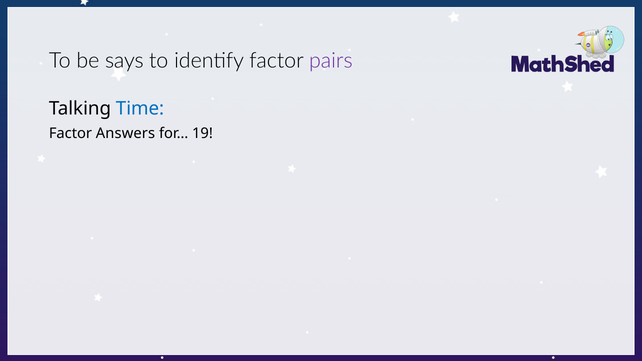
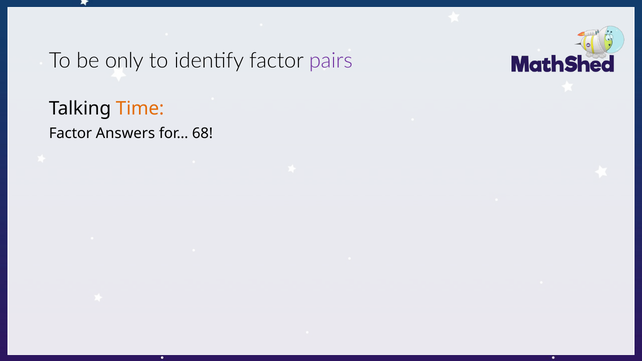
says: says -> only (124, 61)
Time colour: blue -> orange (140, 109)
19: 19 -> 68 (202, 133)
